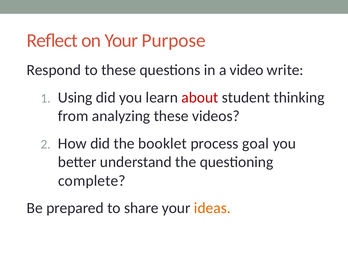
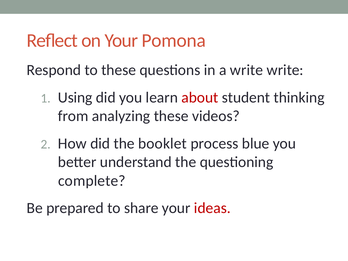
Purpose: Purpose -> Pomona (174, 41)
a video: video -> write (247, 70)
goal: goal -> blue (256, 144)
ideas colour: orange -> red (212, 208)
